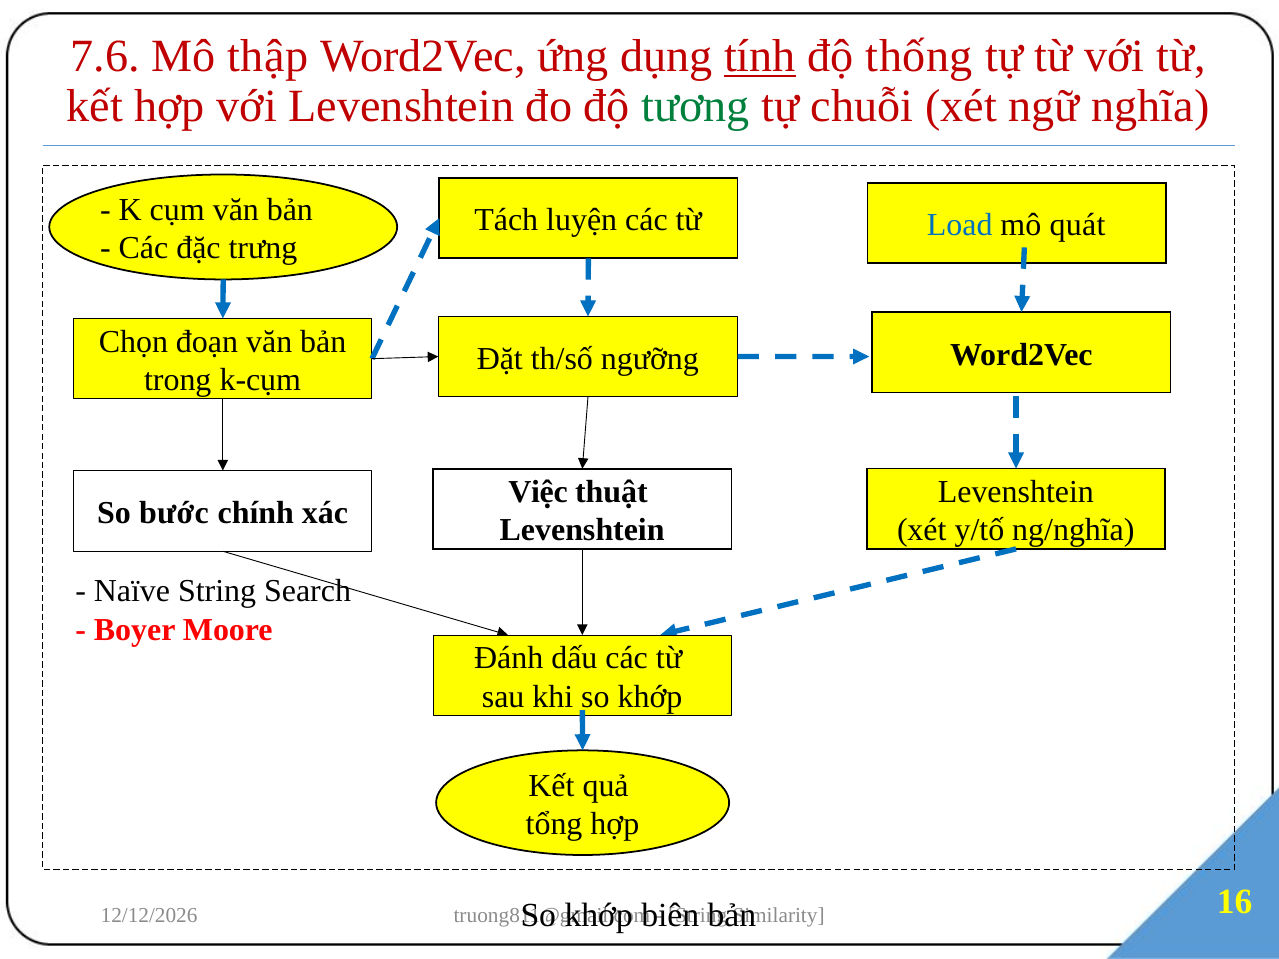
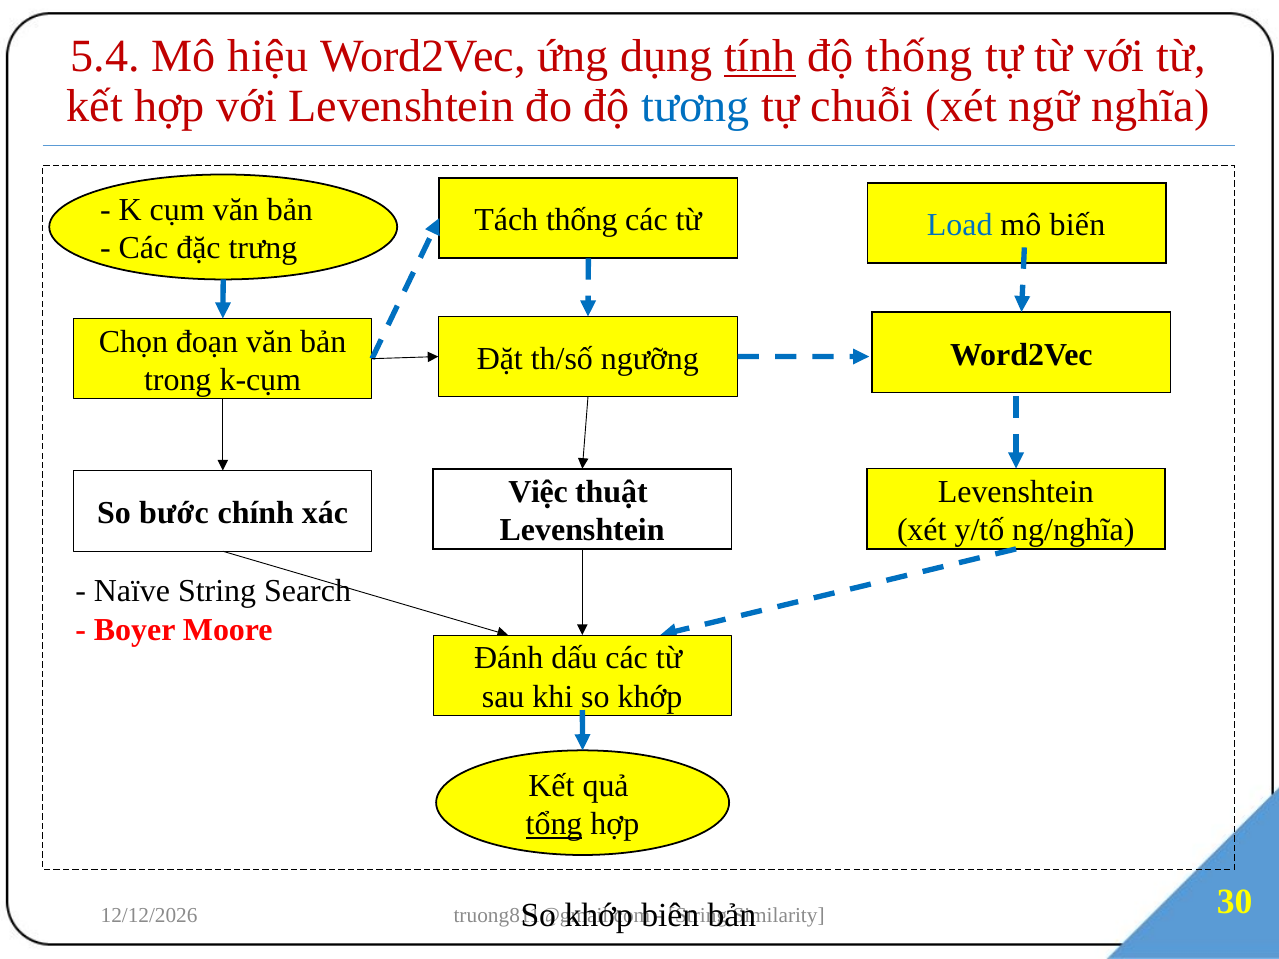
7.6: 7.6 -> 5.4 (105, 56)
thập: thập -> hiệu (268, 56)
tương colour: green -> blue (696, 106)
Tách luyện: luyện -> thống (582, 220)
quát: quát -> biến (1077, 225)
tổng underline: none -> present (554, 824)
16: 16 -> 30 (1235, 902)
